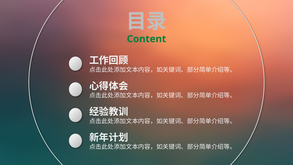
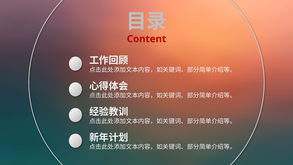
Content colour: green -> red (146, 39)
